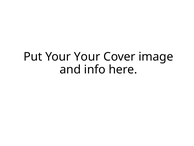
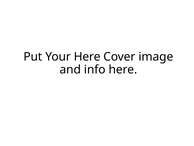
Your Your: Your -> Here (87, 57)
